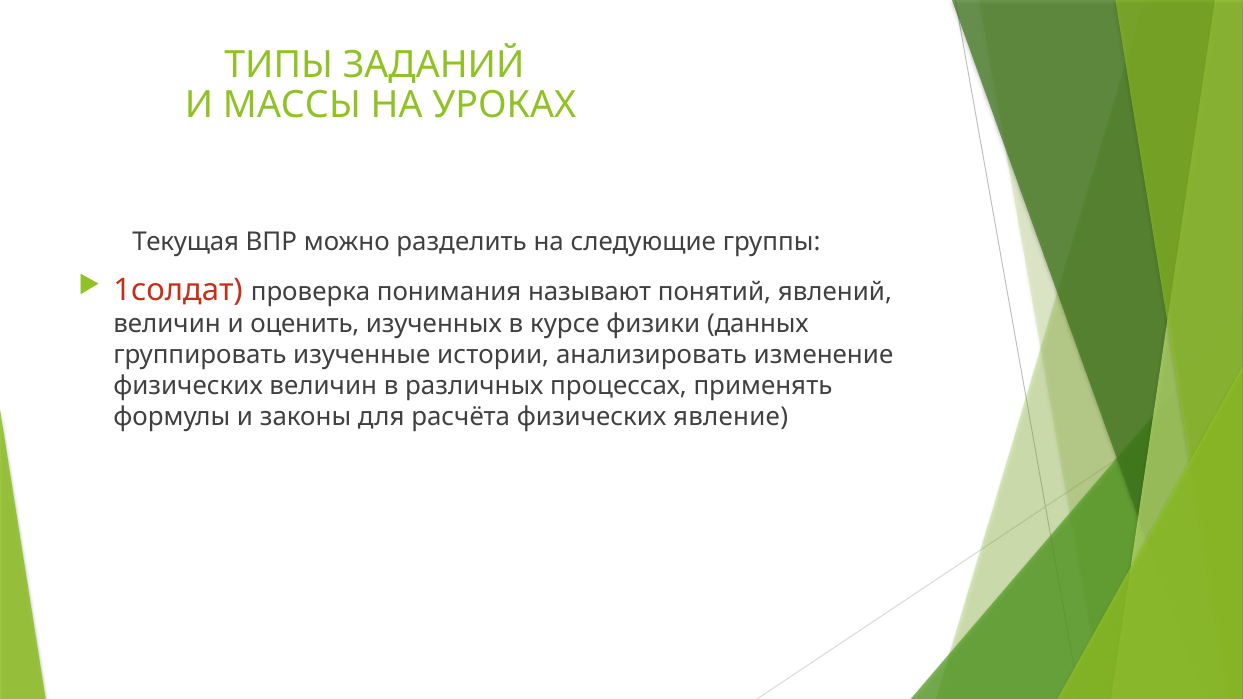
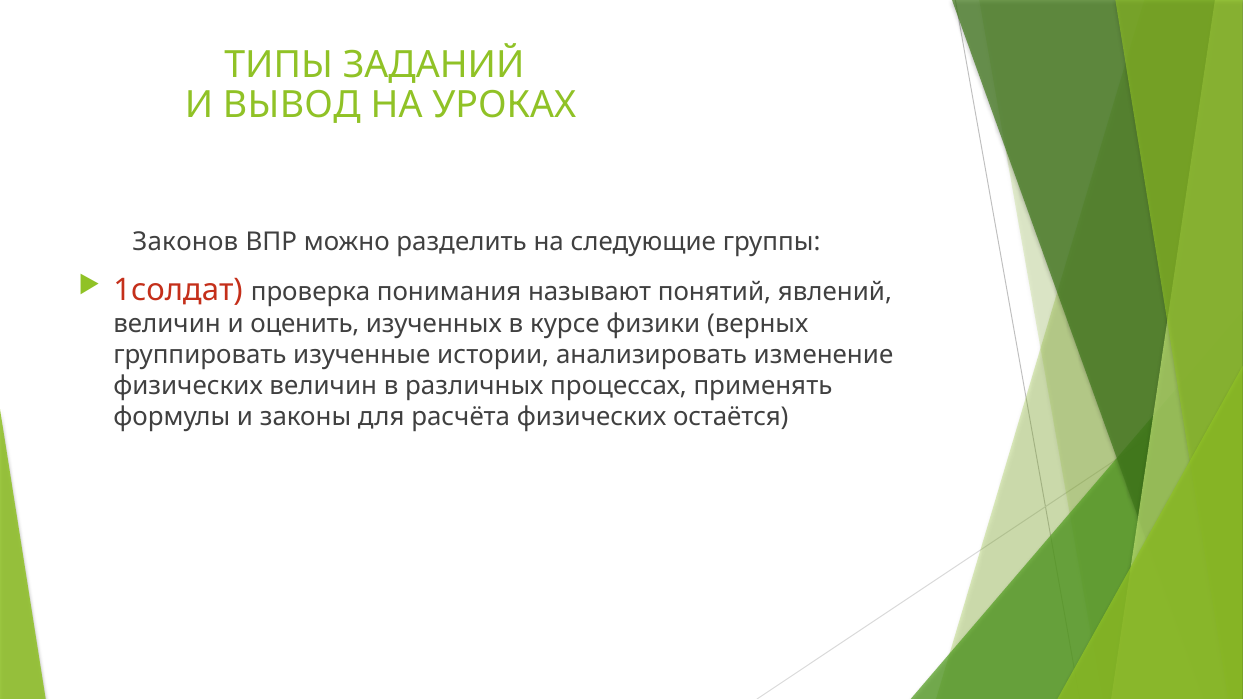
МАССЫ: МАССЫ -> ВЫВОД (292, 106)
Текущая: Текущая -> Законов (185, 242)
данных: данных -> верных (758, 324)
явление: явление -> остаётся (731, 417)
